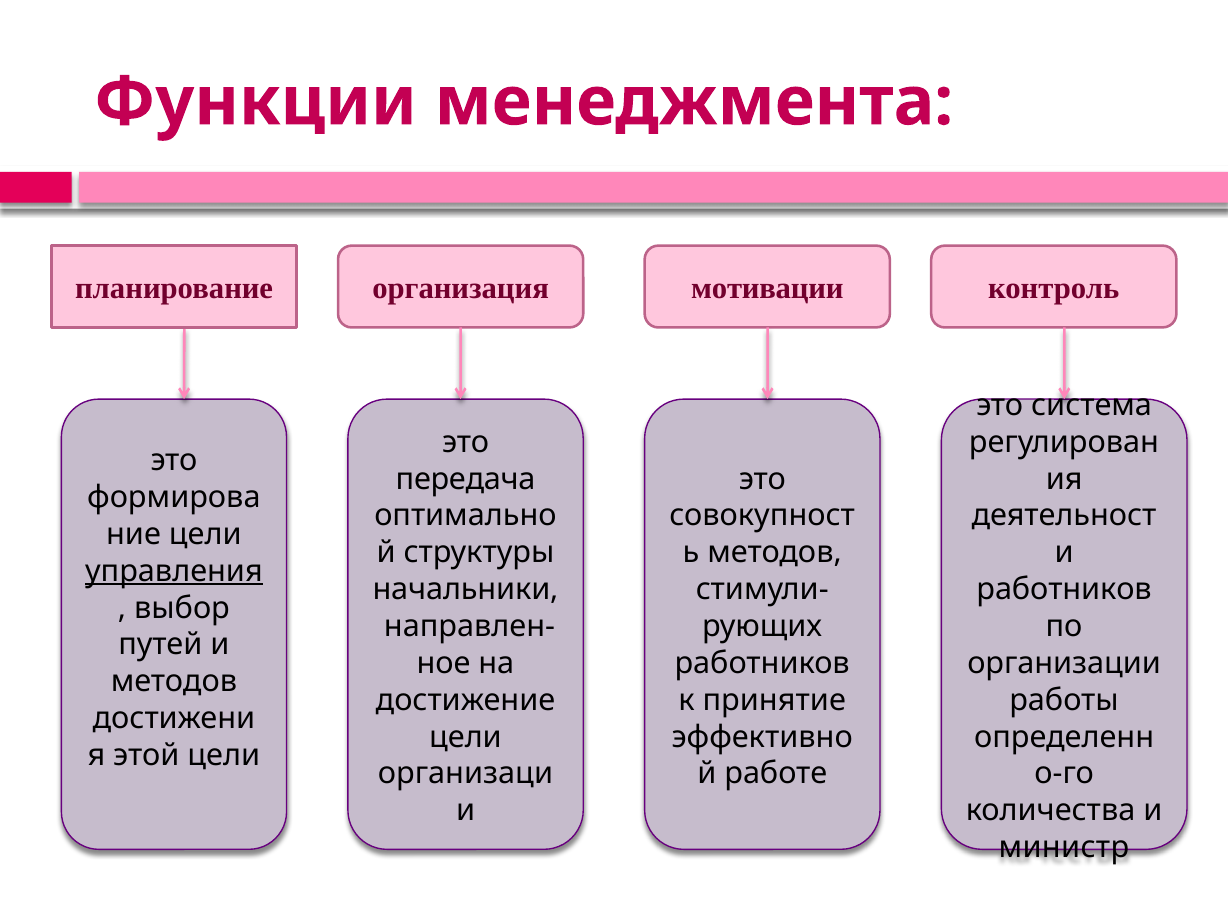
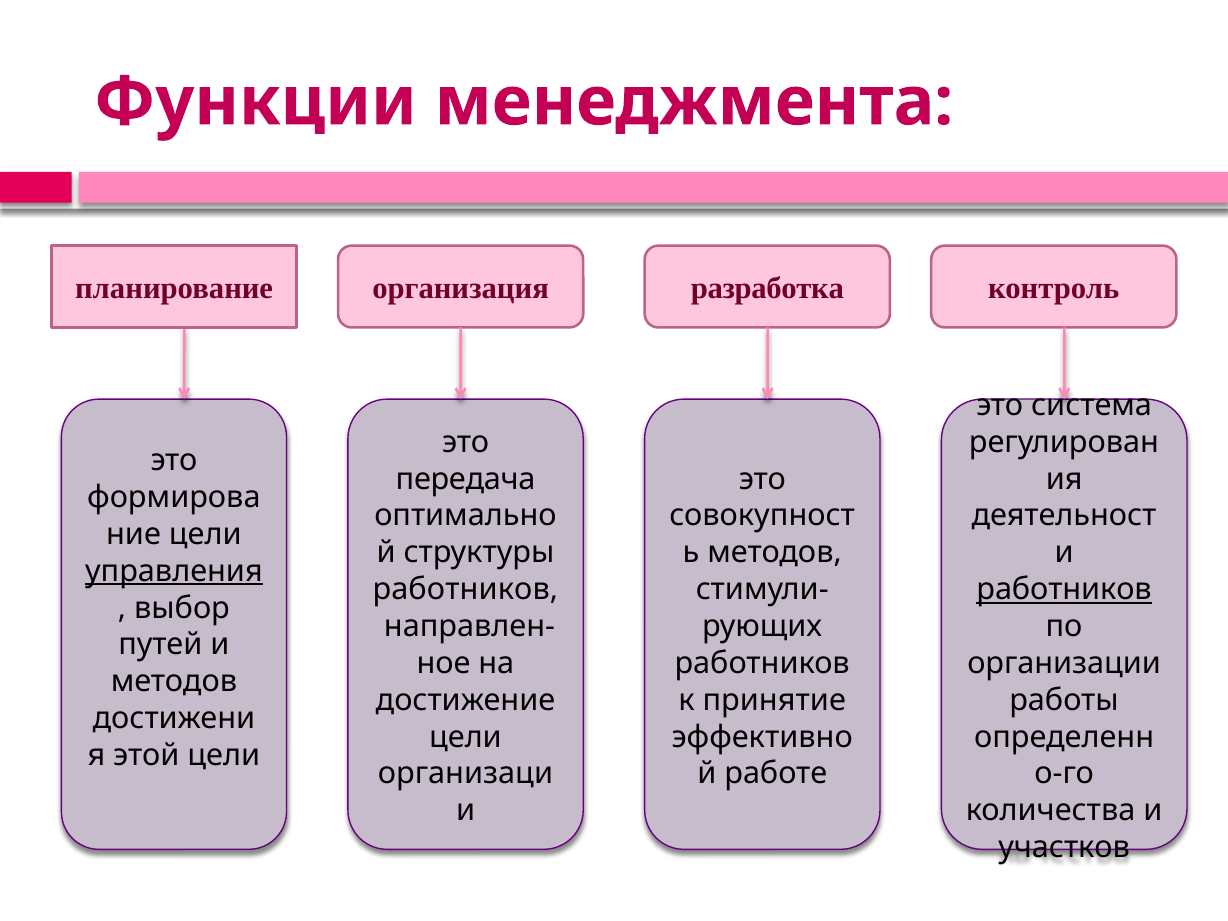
мотивации: мотивации -> разработка (767, 289)
начальники: начальники -> работников (465, 590)
работников underline: none -> present (1064, 590)
министр: министр -> участков (1064, 847)
